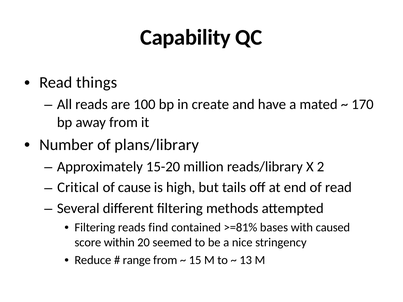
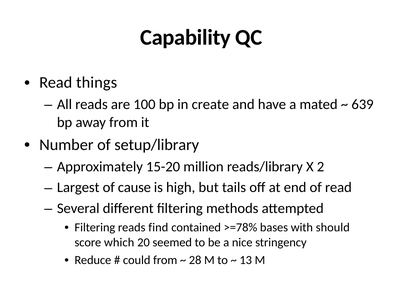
170: 170 -> 639 (363, 105)
plans/library: plans/library -> setup/library (157, 145)
Critical: Critical -> Largest (78, 188)
>=81%: >=81% -> >=78% (240, 228)
caused: caused -> should (333, 228)
within: within -> which (119, 243)
range: range -> could (137, 260)
15: 15 -> 28 (195, 260)
